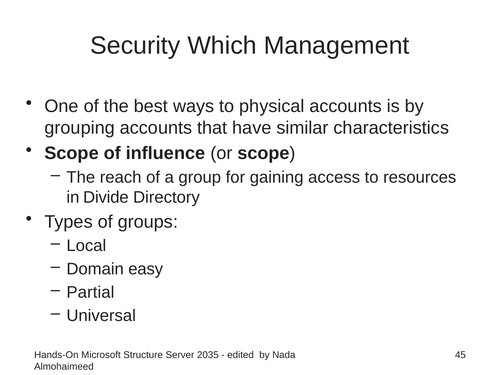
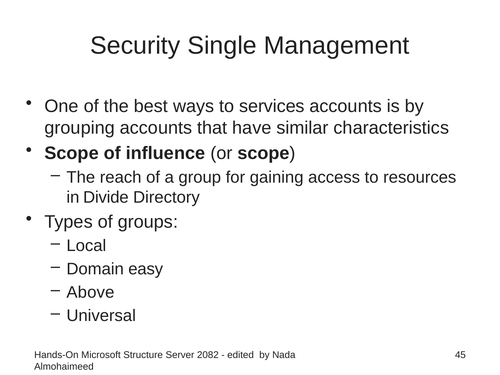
Which: Which -> Single (222, 45)
physical: physical -> services (272, 106)
Partial: Partial -> Above (90, 292)
2035: 2035 -> 2082 (208, 355)
